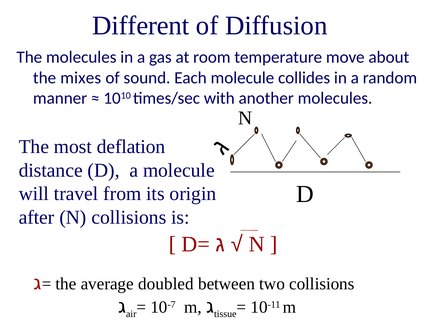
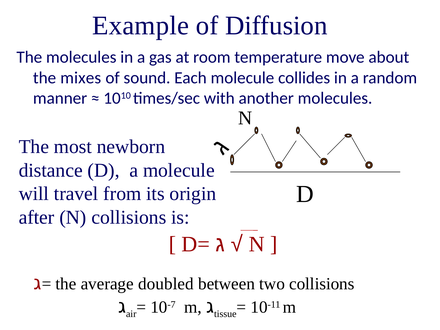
Different: Different -> Example (141, 26)
deflation: deflation -> newborn (131, 147)
